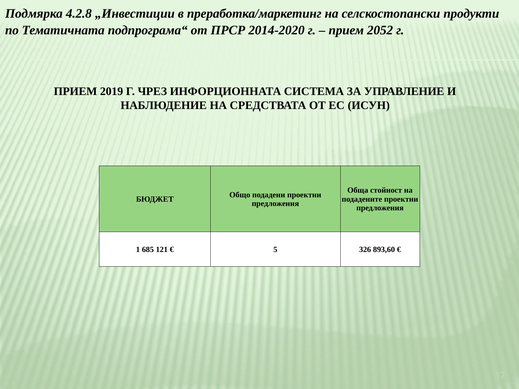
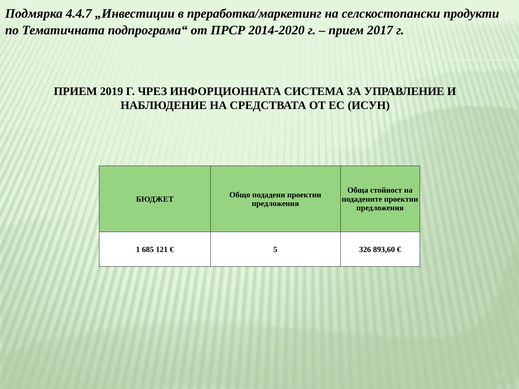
4.2.8: 4.2.8 -> 4.4.7 (79, 14)
2052: 2052 -> 2017 (380, 30)
